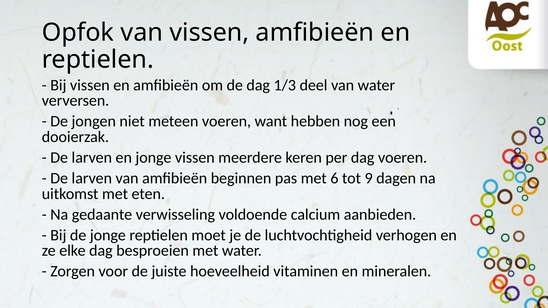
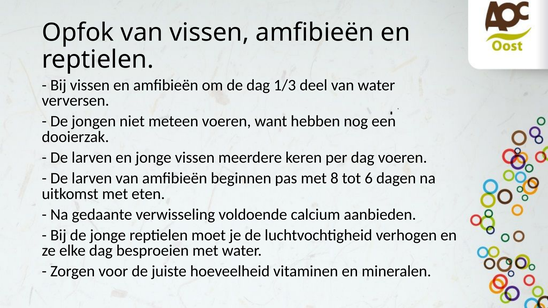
6: 6 -> 8 (334, 178)
9: 9 -> 6 (369, 178)
